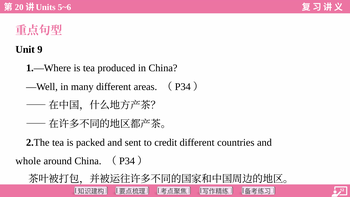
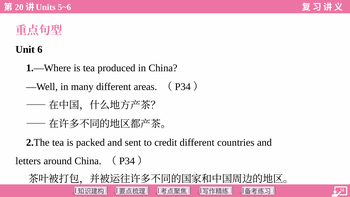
9: 9 -> 6 (40, 49)
whole: whole -> letters (28, 161)
